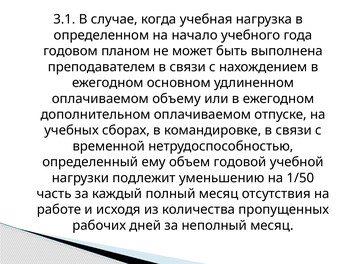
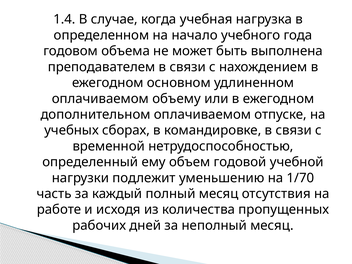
3.1: 3.1 -> 1.4 (64, 19)
планом: планом -> объема (126, 51)
1/50: 1/50 -> 1/70 (300, 178)
